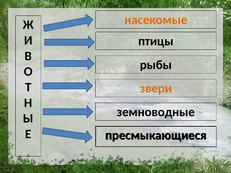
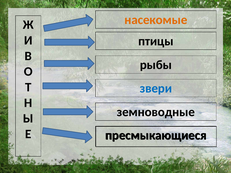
звери colour: orange -> blue (156, 88)
